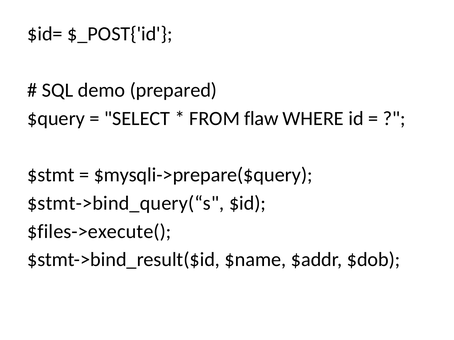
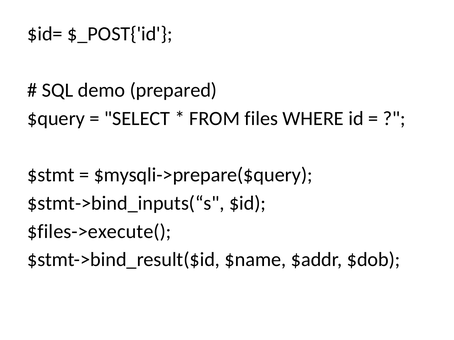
flaw: flaw -> files (261, 119)
$stmt->bind_query(“s: $stmt->bind_query(“s -> $stmt->bind_inputs(“s (126, 203)
